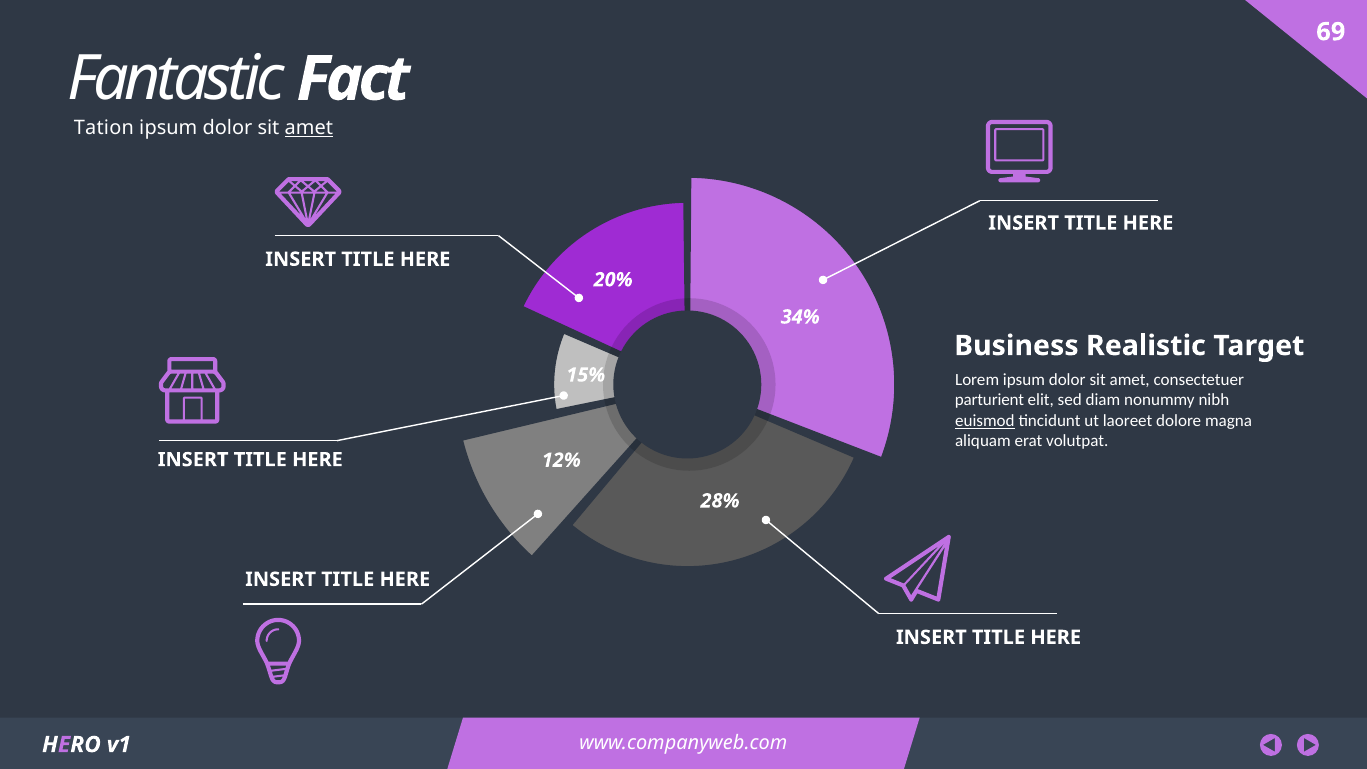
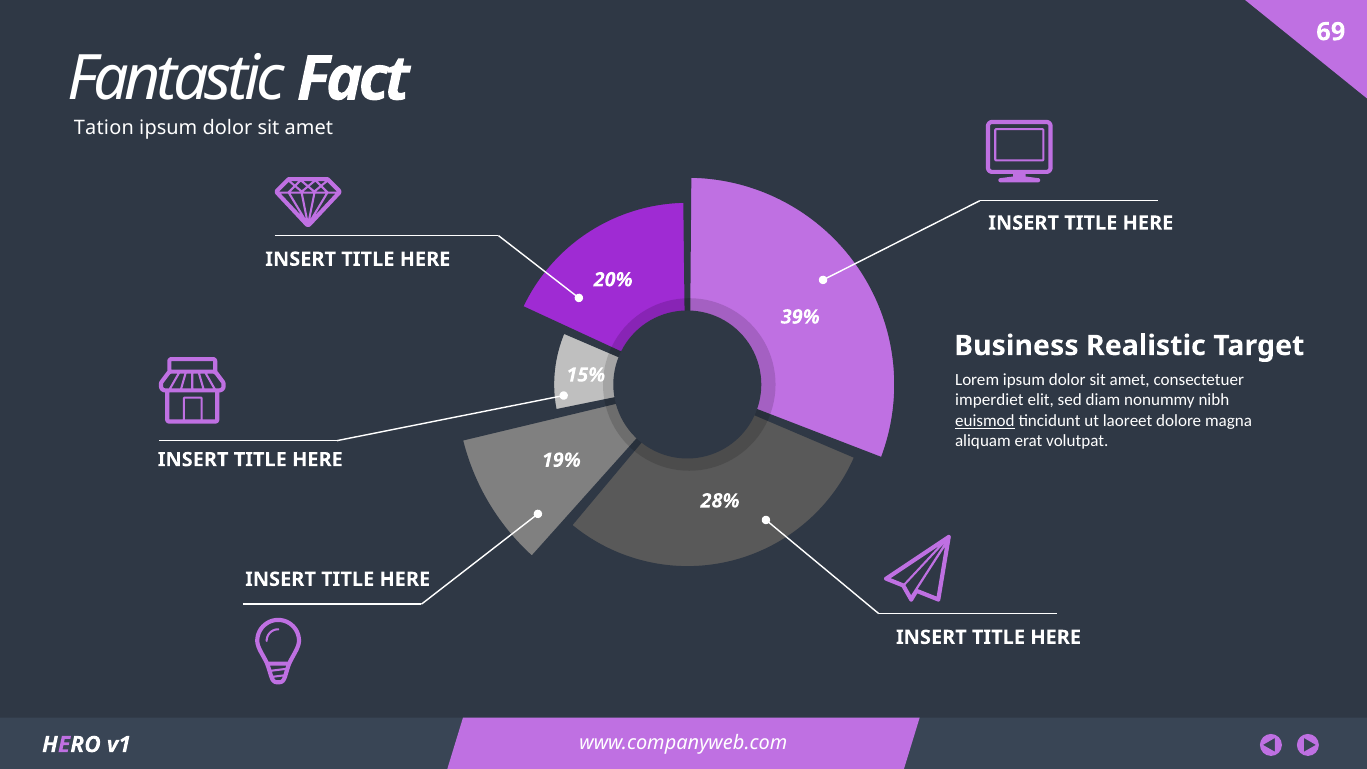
amet underline: present -> none (309, 128)
34%: 34% -> 39% (800, 317)
parturient: parturient -> imperdiet (989, 400)
12%: 12% -> 19% (561, 460)
